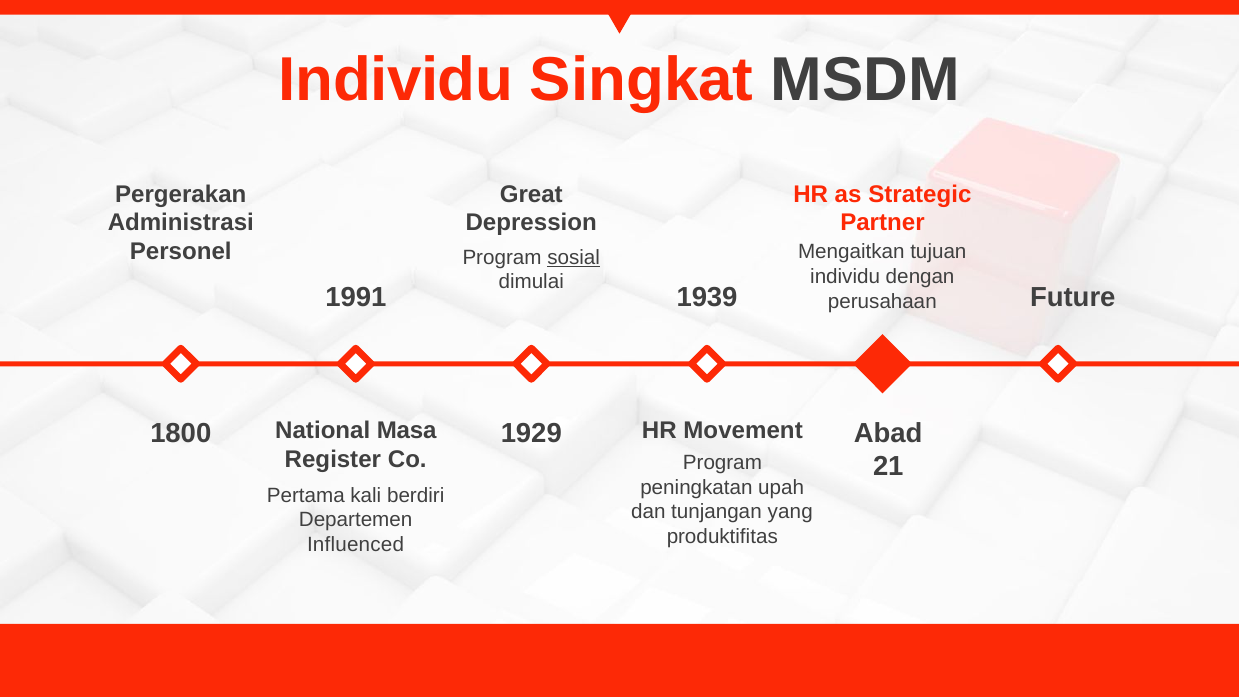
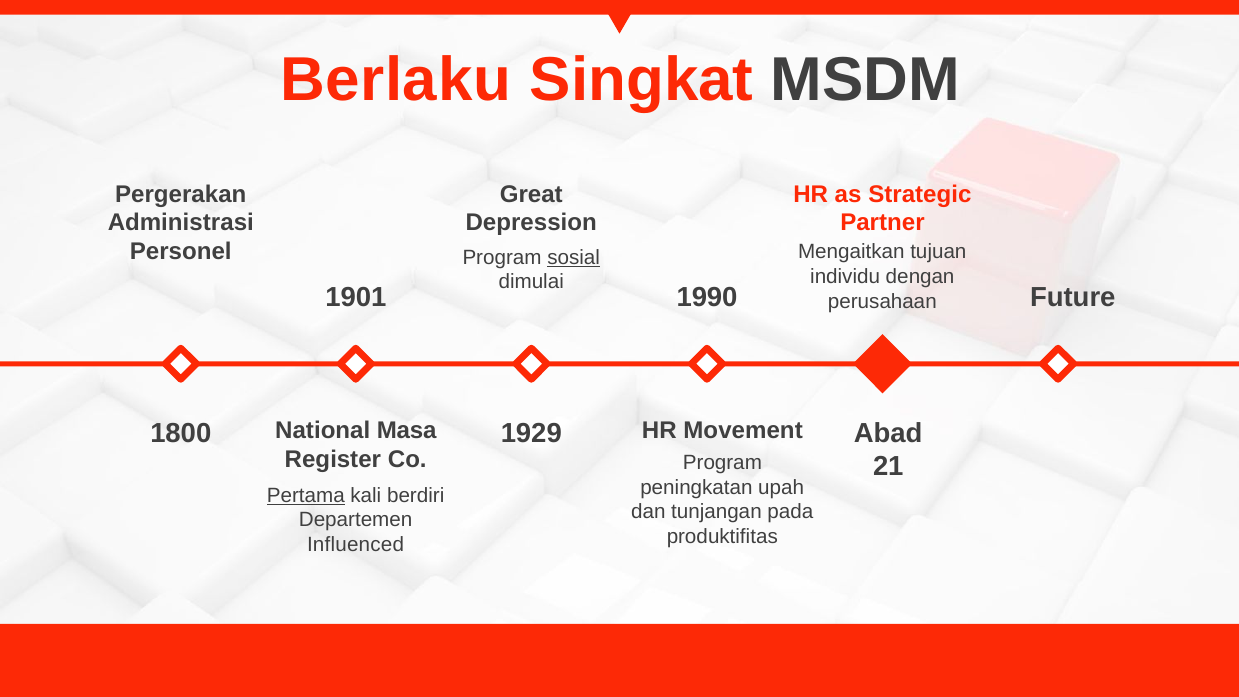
Individu: Individu -> Berlaku (395, 80)
1991: 1991 -> 1901 (356, 297)
1939: 1939 -> 1990 (707, 297)
Pertama underline: none -> present (306, 495)
yang: yang -> pada (790, 512)
